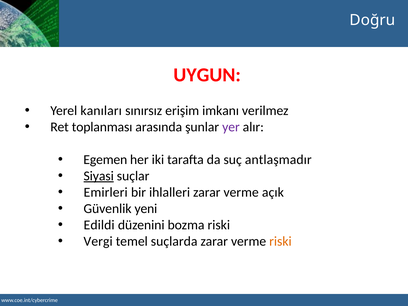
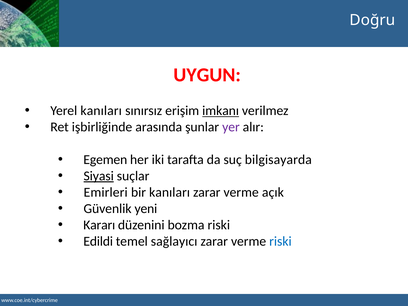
imkanı underline: none -> present (221, 111)
toplanması: toplanması -> işbirliğinde (102, 127)
antlaşmadır: antlaşmadır -> bilgisayarda (278, 160)
bir ihlalleri: ihlalleri -> kanıları (170, 192)
Edildi: Edildi -> Kararı (99, 225)
Vergi: Vergi -> Edildi (98, 241)
suçlarda: suçlarda -> sağlayıcı (174, 241)
riski colour: orange -> blue (280, 241)
